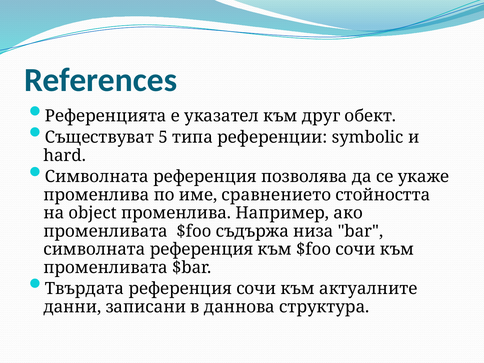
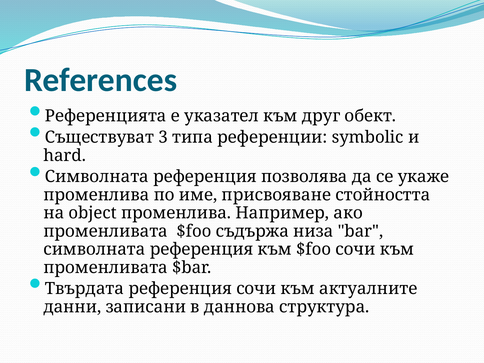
5: 5 -> 3 (163, 137)
сравнението: сравнението -> присвояване (276, 195)
